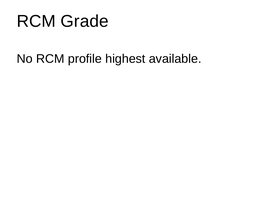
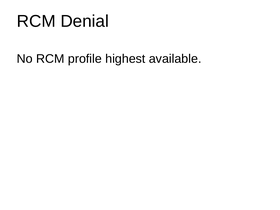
Grade: Grade -> Denial (85, 21)
